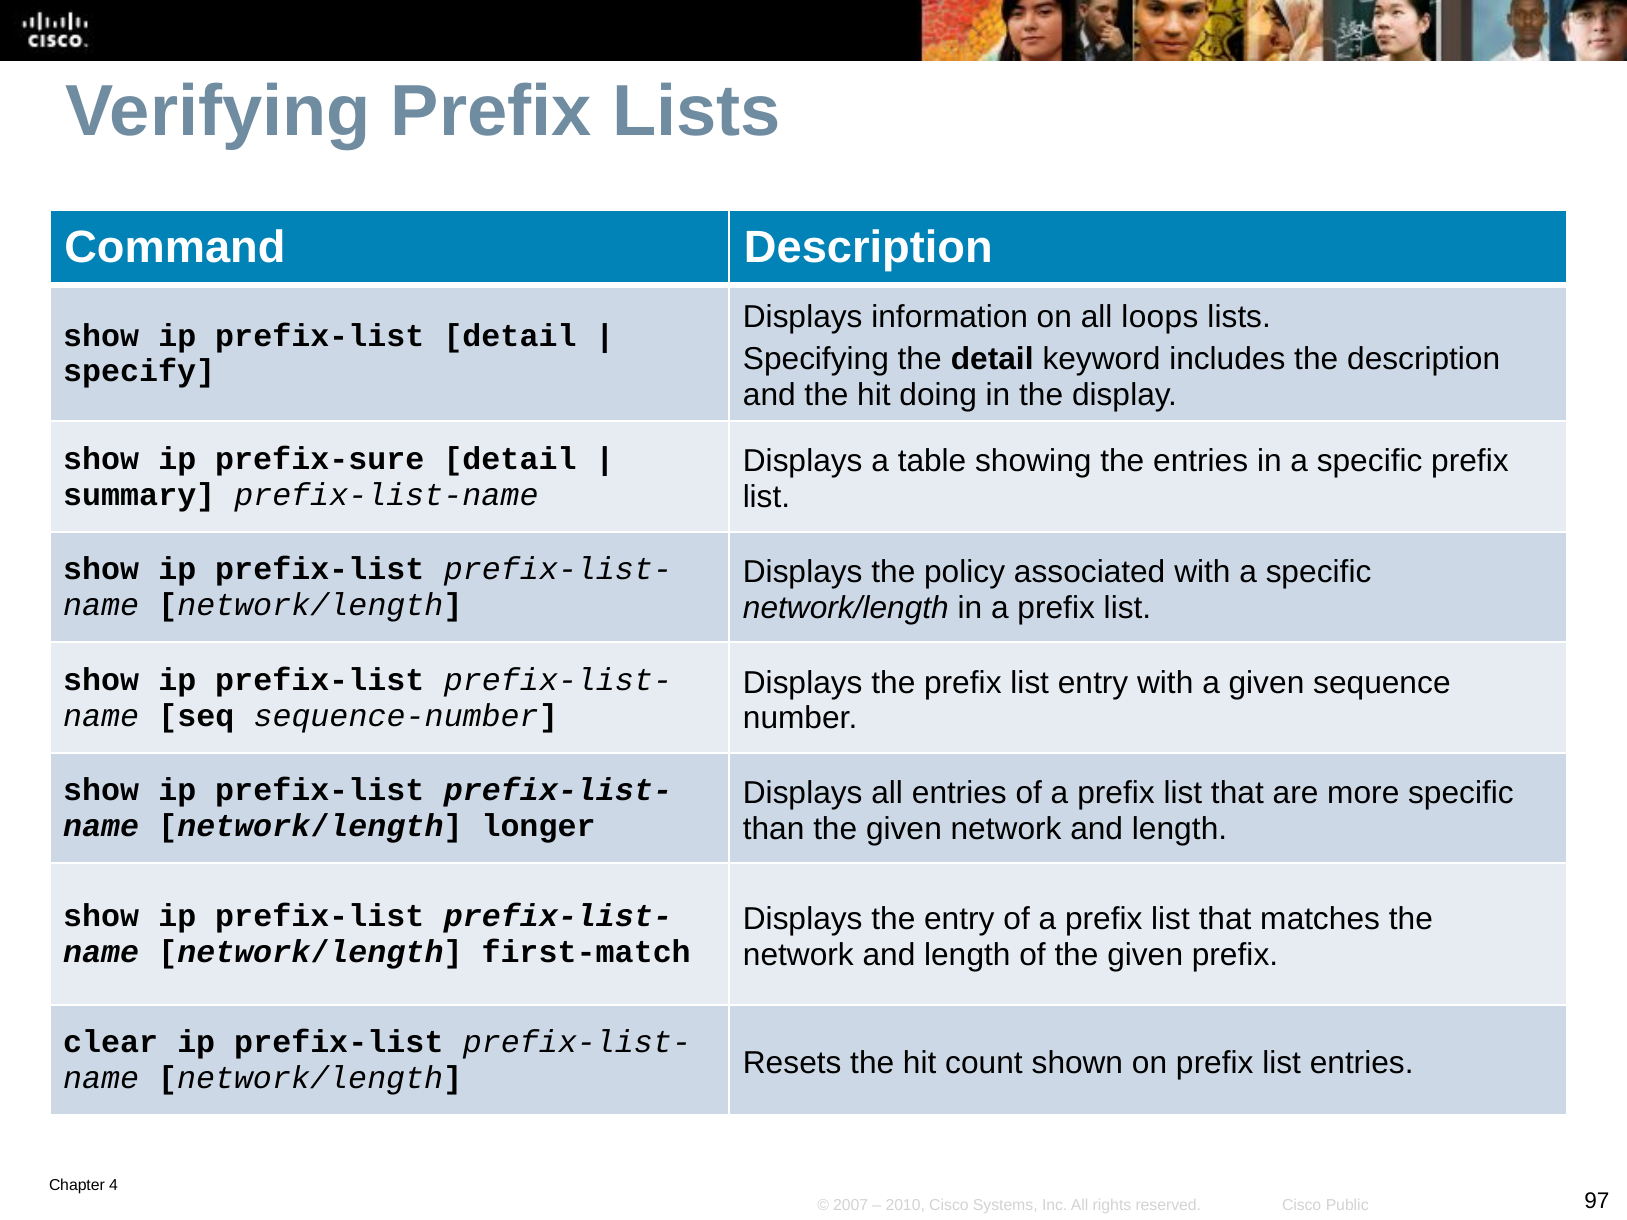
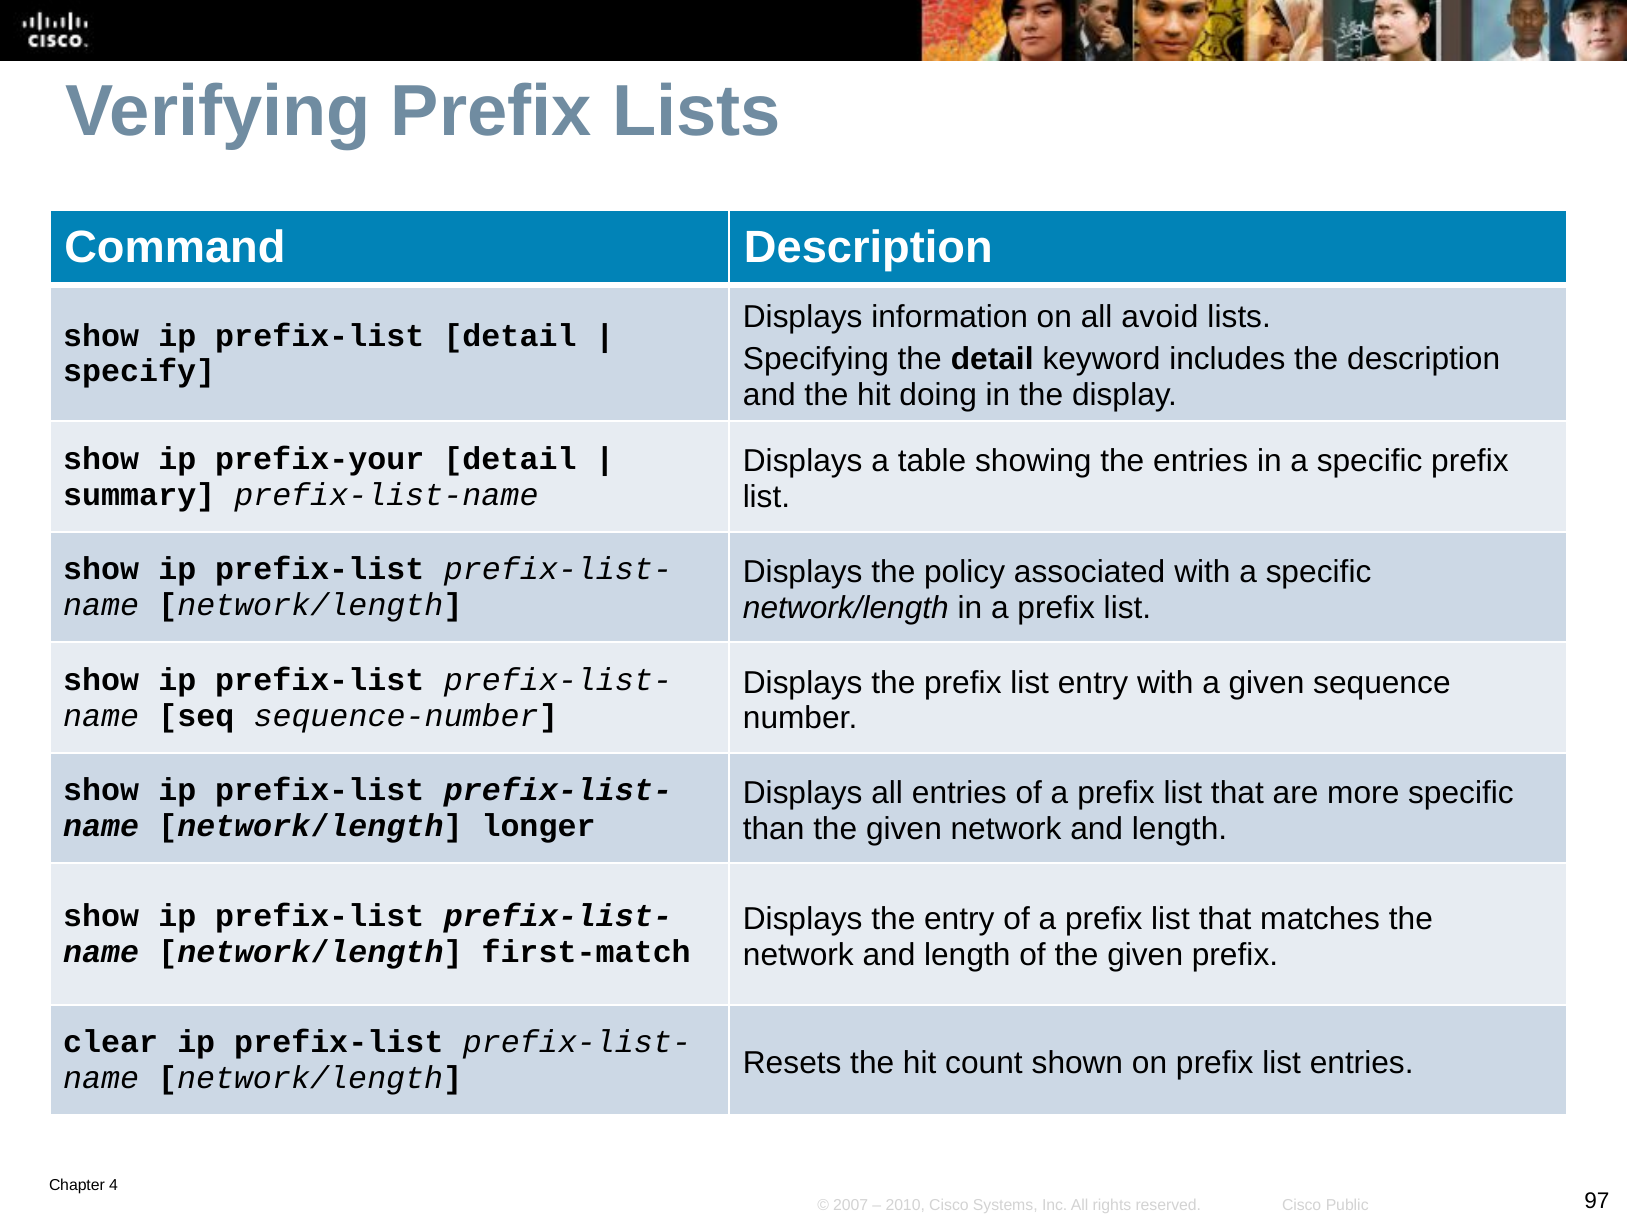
loops: loops -> avoid (1160, 317)
prefix-sure: prefix-sure -> prefix-your (320, 459)
